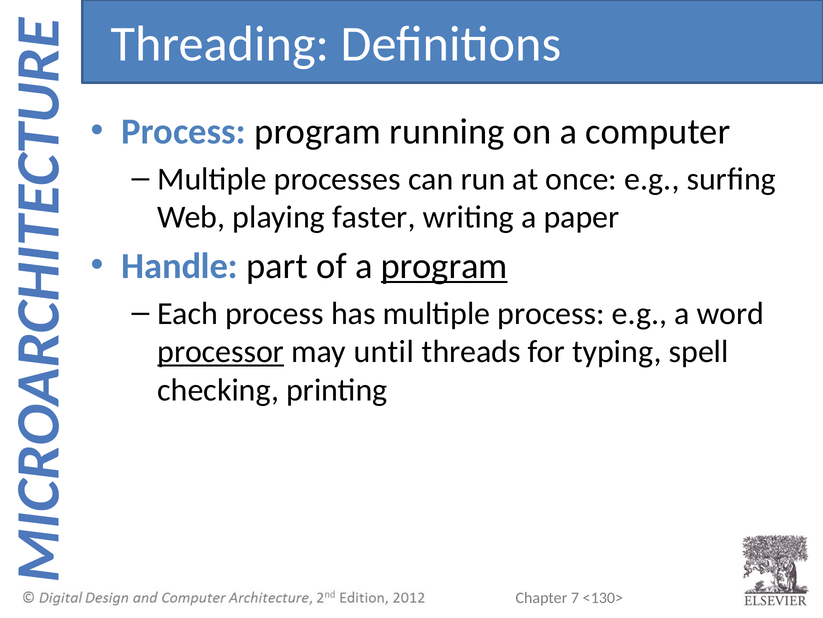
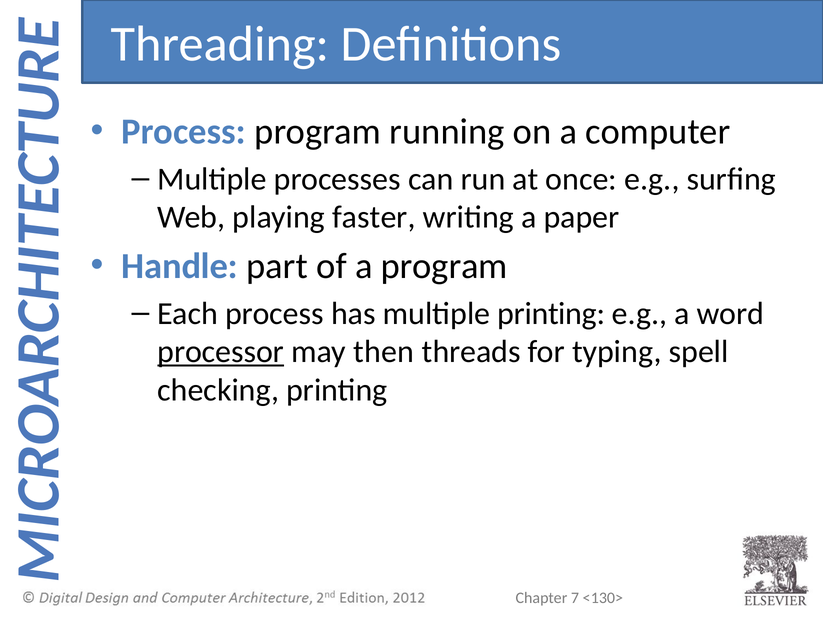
program underline: present -> none (444, 266)
multiple process: process -> printing (551, 313)
until: until -> then (384, 351)
